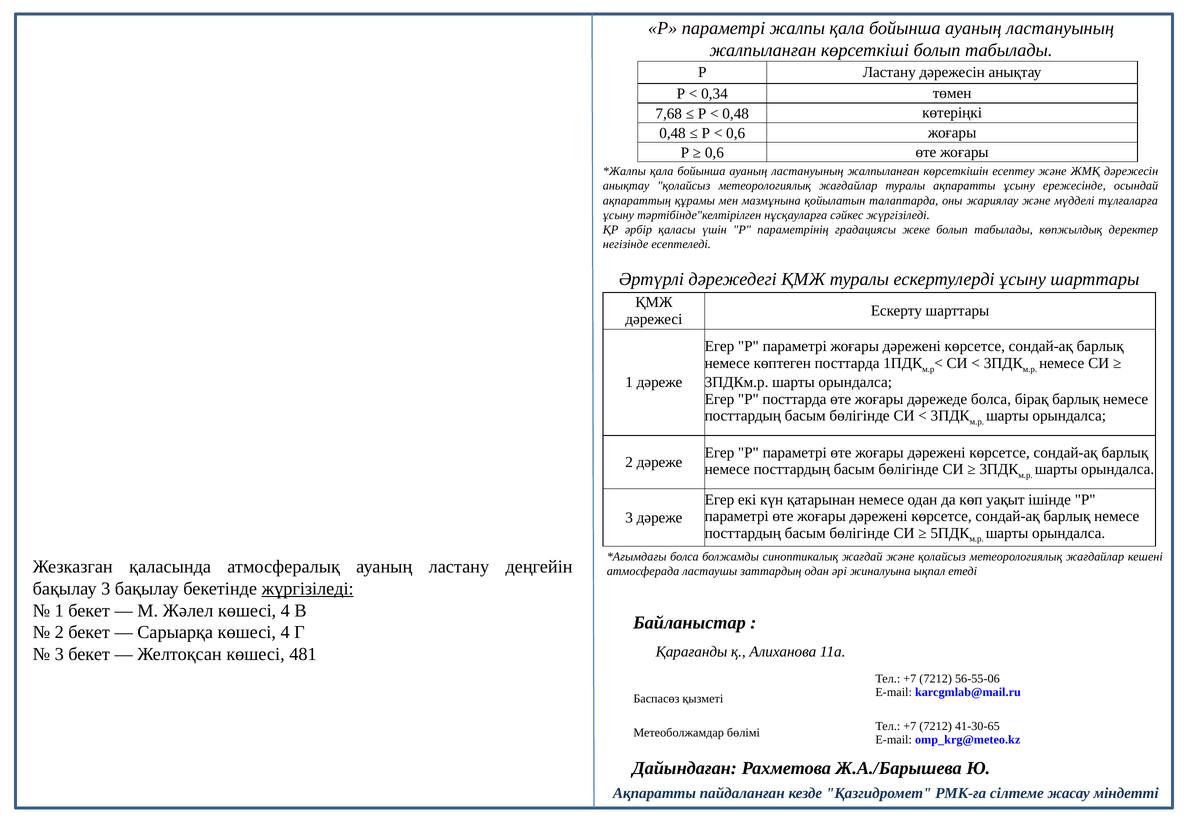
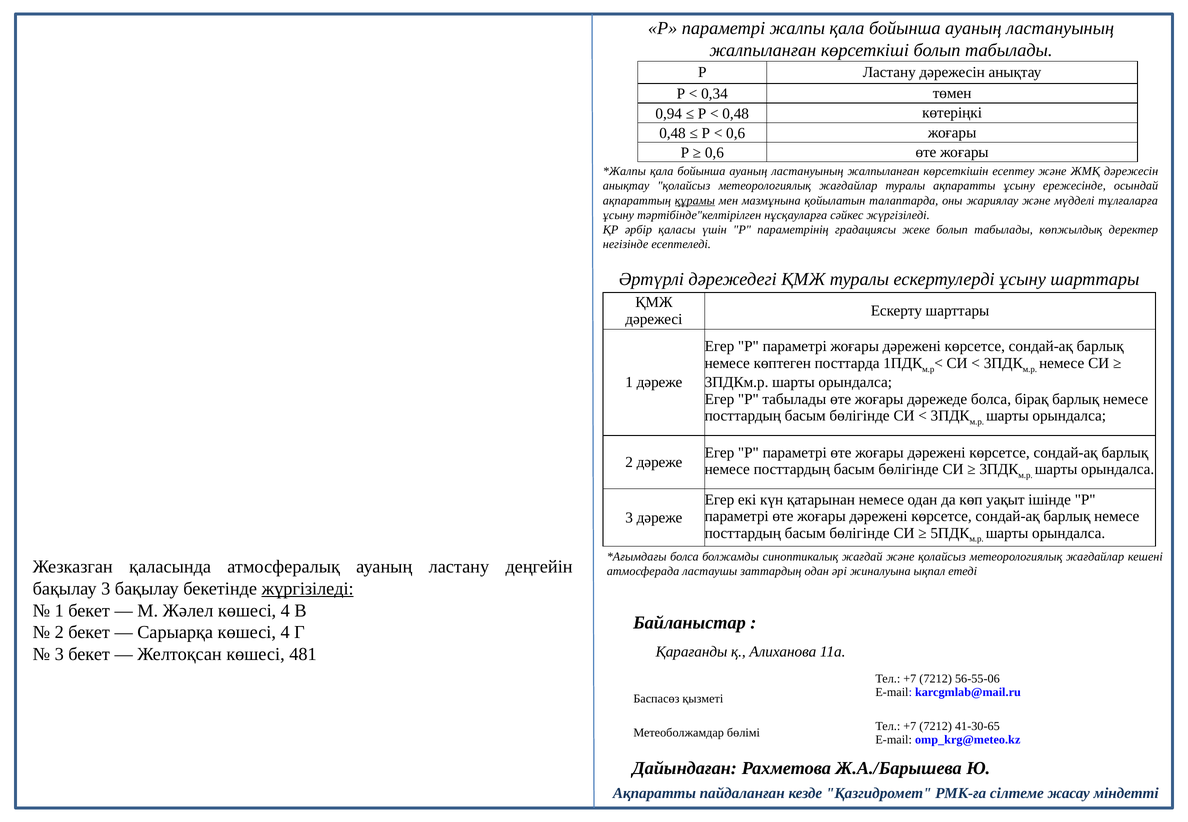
7,68: 7,68 -> 0,94 (669, 114)
құрамы underline: none -> present (695, 201)
P посттарда: посттарда -> табылады (794, 399)
